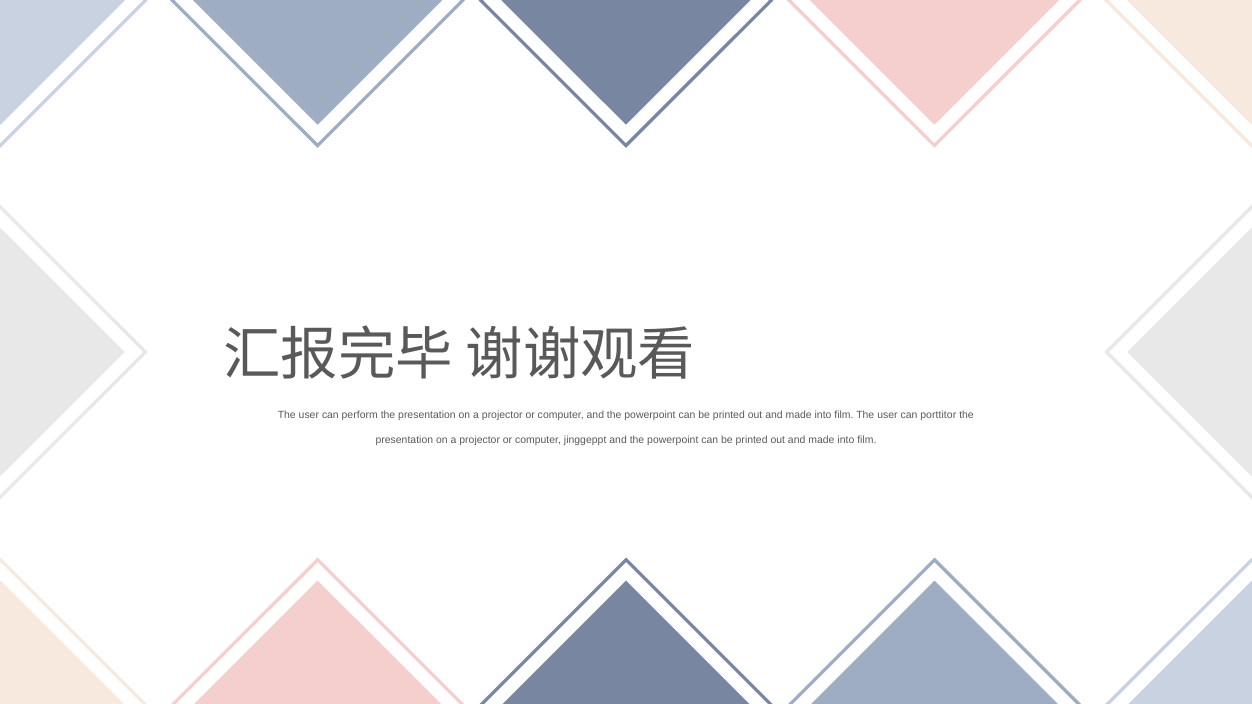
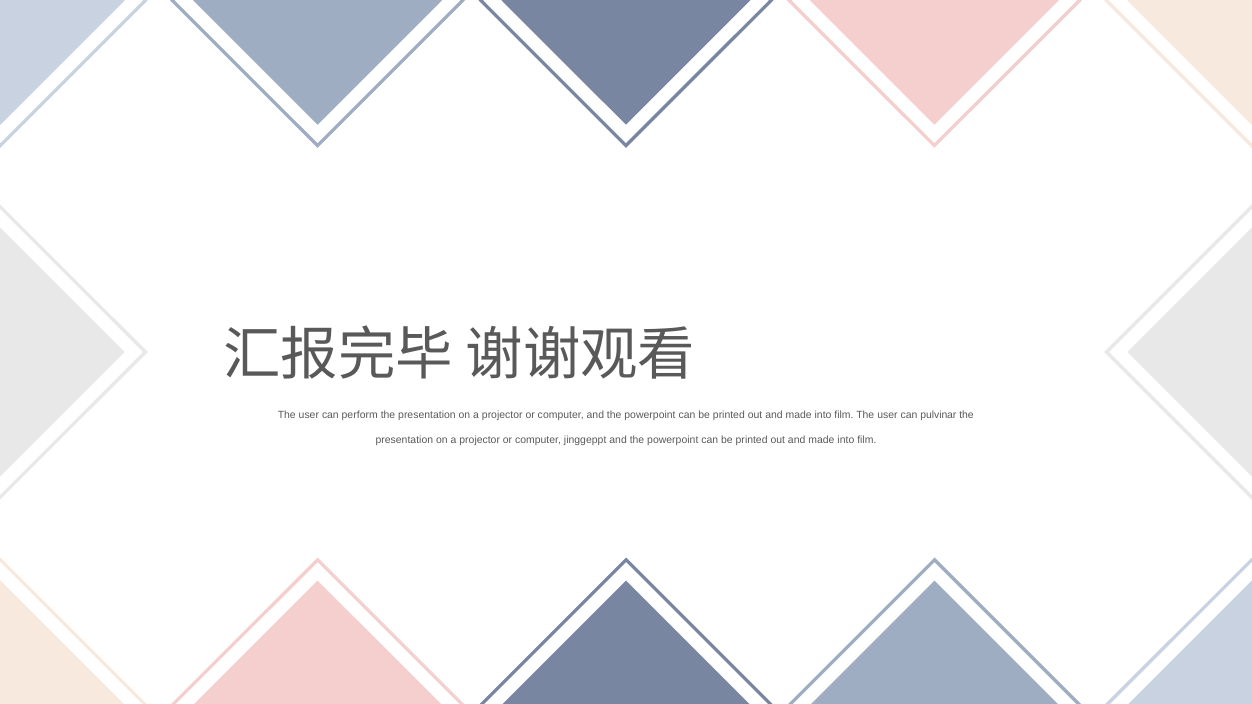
porttitor: porttitor -> pulvinar (938, 416)
